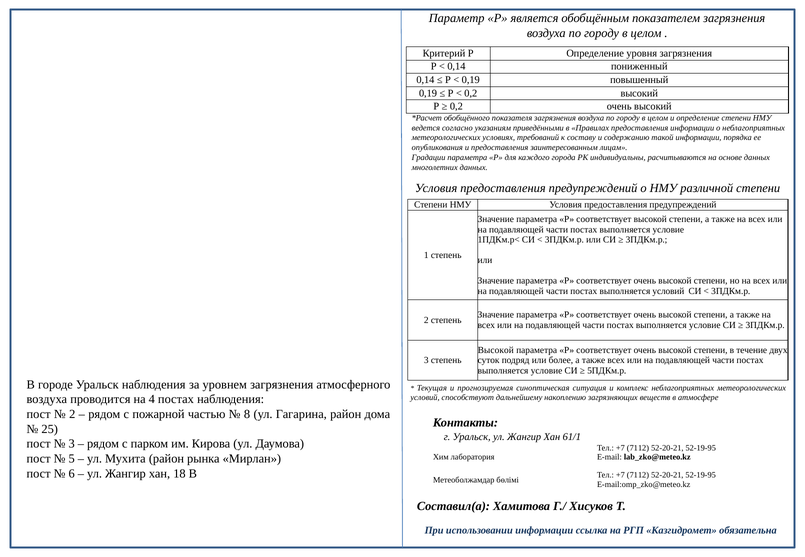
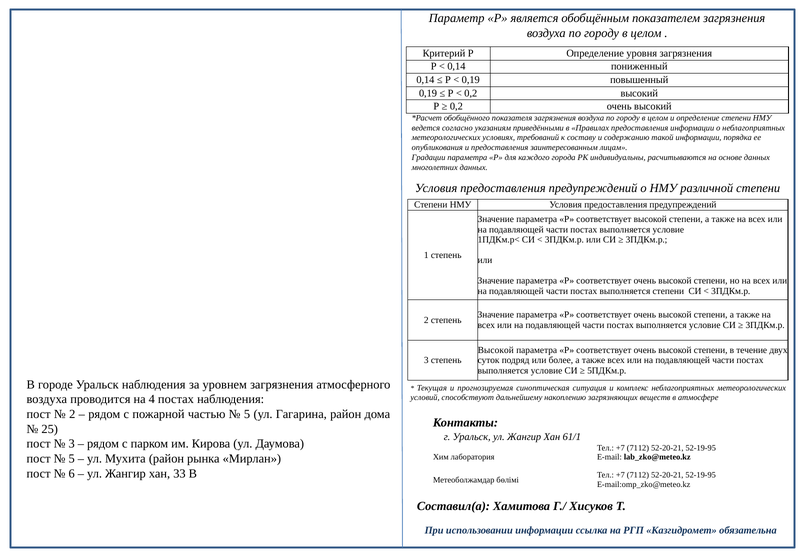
выполняется условий: условий -> степени (668, 291)
8: 8 -> 5 (247, 414)
18: 18 -> 33 (179, 474)
